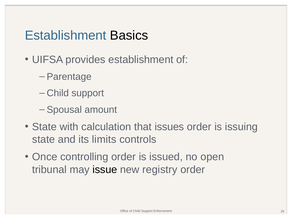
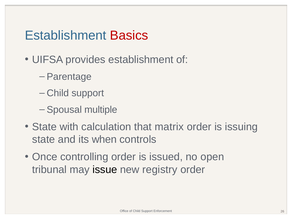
Basics colour: black -> red (129, 35)
amount: amount -> multiple (101, 110)
issues: issues -> matrix (169, 127)
limits: limits -> when (104, 139)
